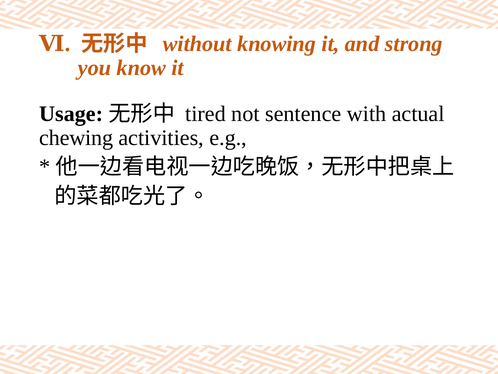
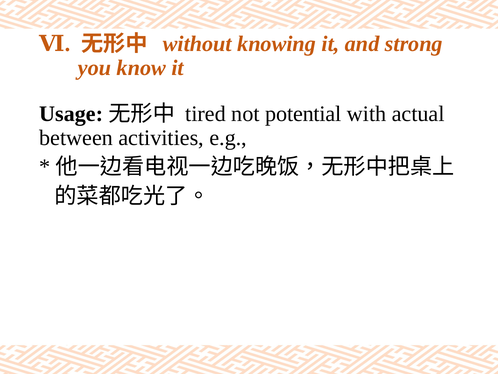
sentence: sentence -> potential (303, 114)
chewing: chewing -> between (76, 138)
